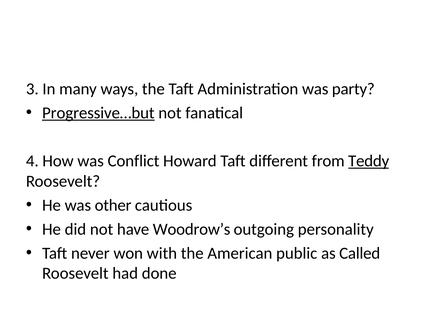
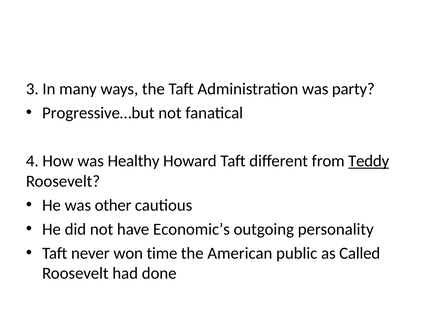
Progressive…but underline: present -> none (98, 113)
Conflict: Conflict -> Healthy (134, 161)
Woodrow’s: Woodrow’s -> Economic’s (191, 229)
with: with -> time (162, 253)
